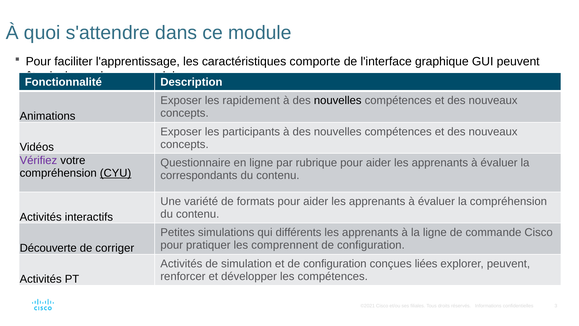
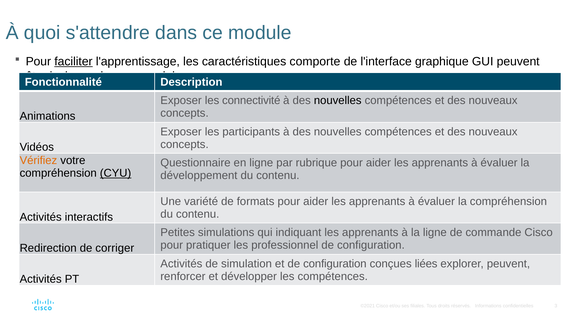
faciliter underline: none -> present (73, 62)
rapidement: rapidement -> connectivité (251, 100)
Vérifiez colour: purple -> orange (38, 160)
correspondants: correspondants -> développement (199, 175)
différents: différents -> indiquant (298, 232)
comprennent: comprennent -> professionnel (285, 245)
Découverte: Découverte -> Redirection (48, 248)
